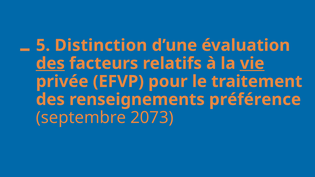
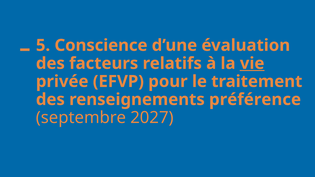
Distinction: Distinction -> Conscience (101, 45)
des underline: present -> none (50, 63)
2073: 2073 -> 2027 (152, 118)
